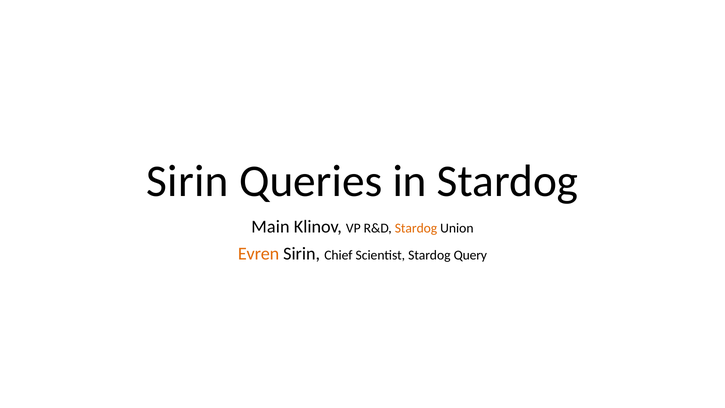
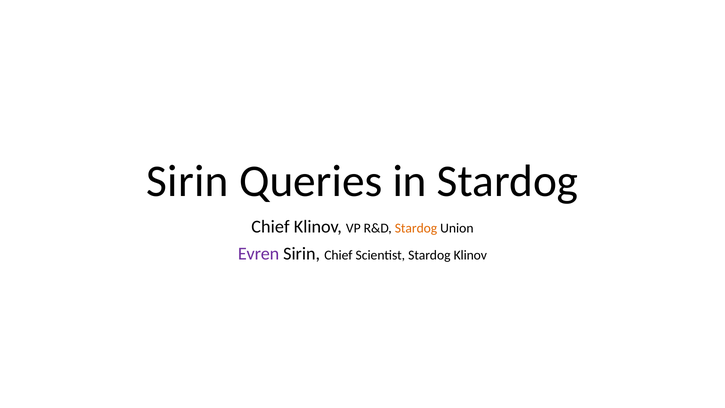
Main: Main -> Chief (270, 227)
Evren colour: orange -> purple (259, 254)
Stardog Query: Query -> Klinov (470, 255)
